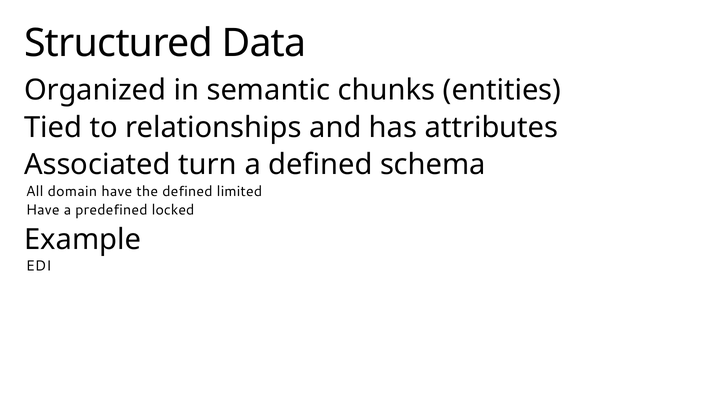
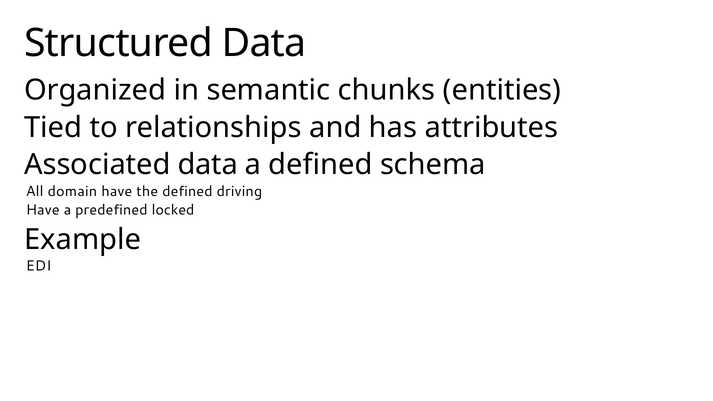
Associated turn: turn -> data (208, 165)
limited: limited -> driving (239, 191)
